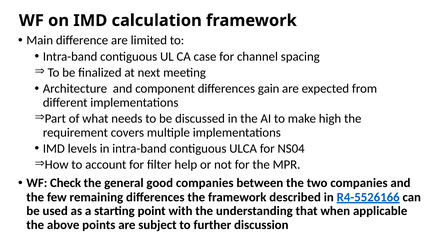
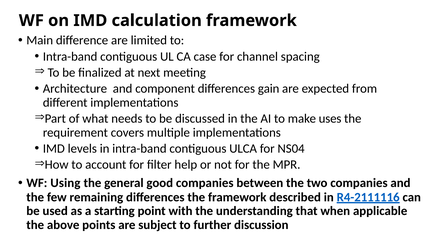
high: high -> uses (330, 119)
Check: Check -> Using (65, 183)
R4-5526166: R4-5526166 -> R4-2111116 (368, 197)
